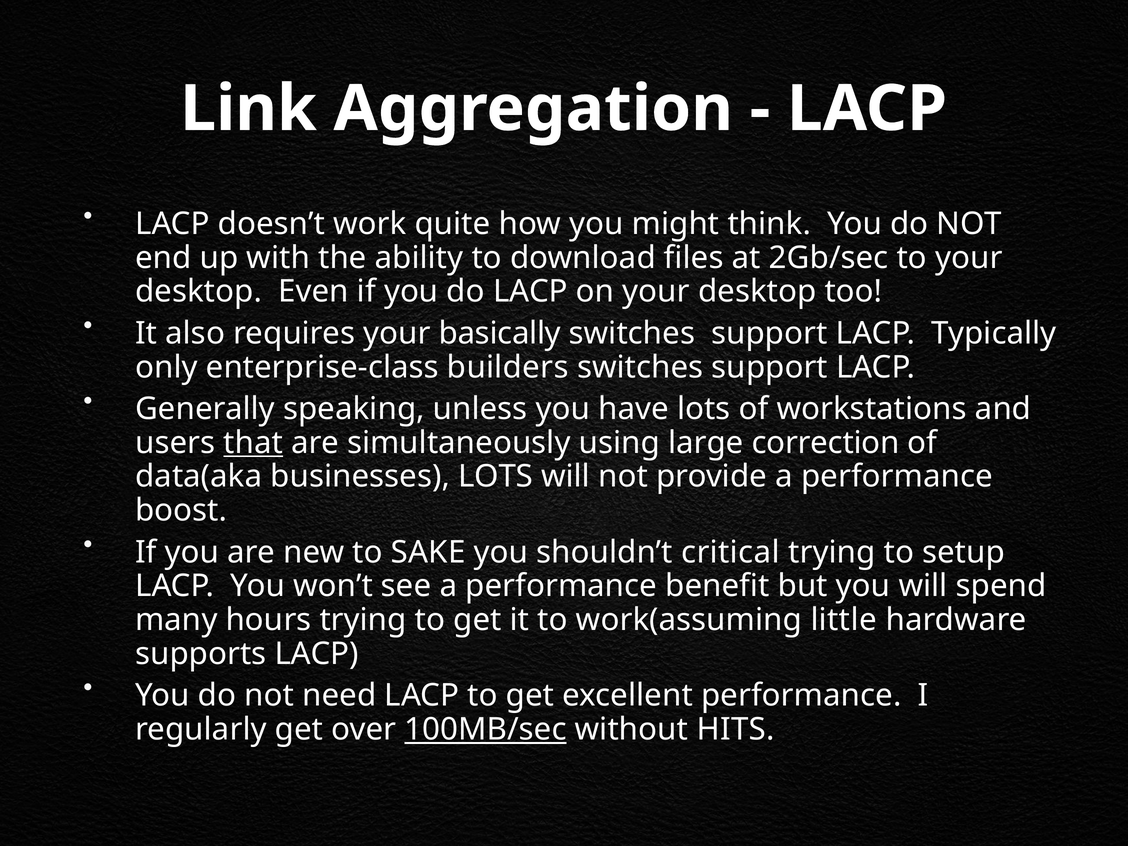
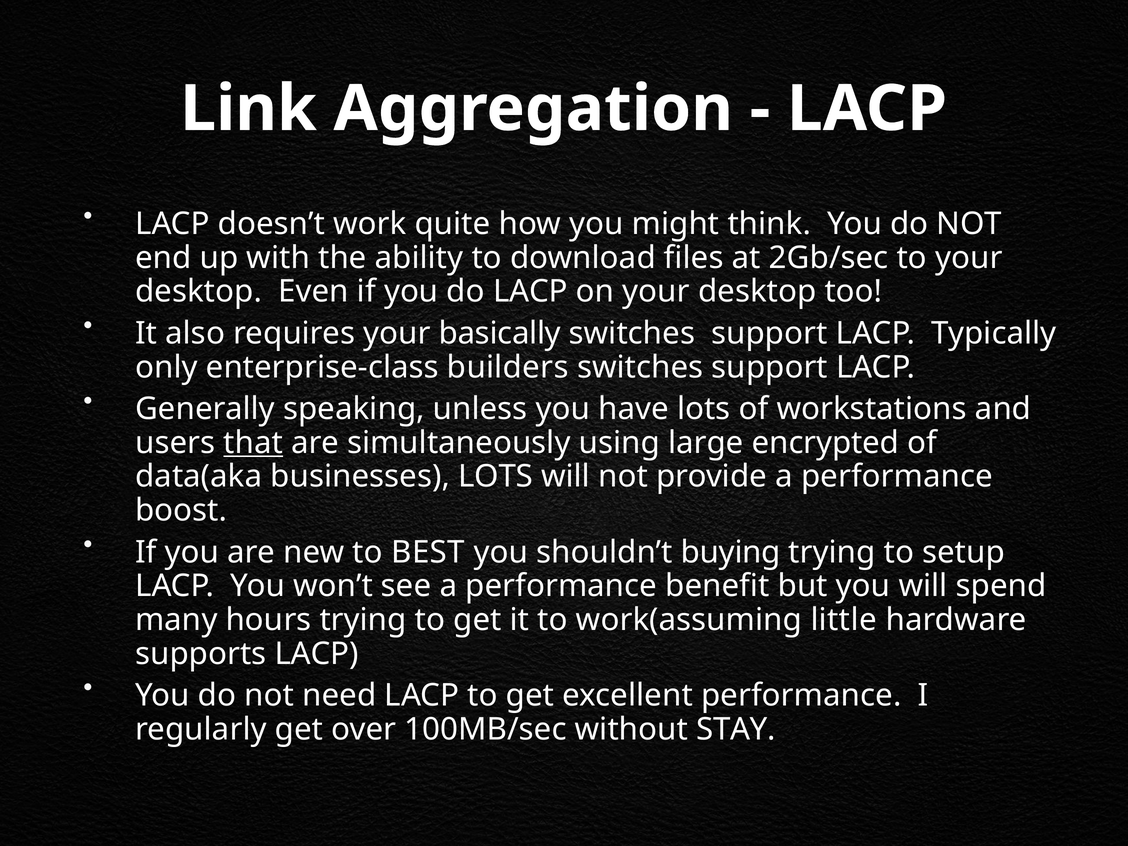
correction: correction -> encrypted (825, 443)
SAKE: SAKE -> BEST (428, 552)
critical: critical -> buying (731, 552)
100MB/sec underline: present -> none (485, 729)
HITS: HITS -> STAY (736, 729)
